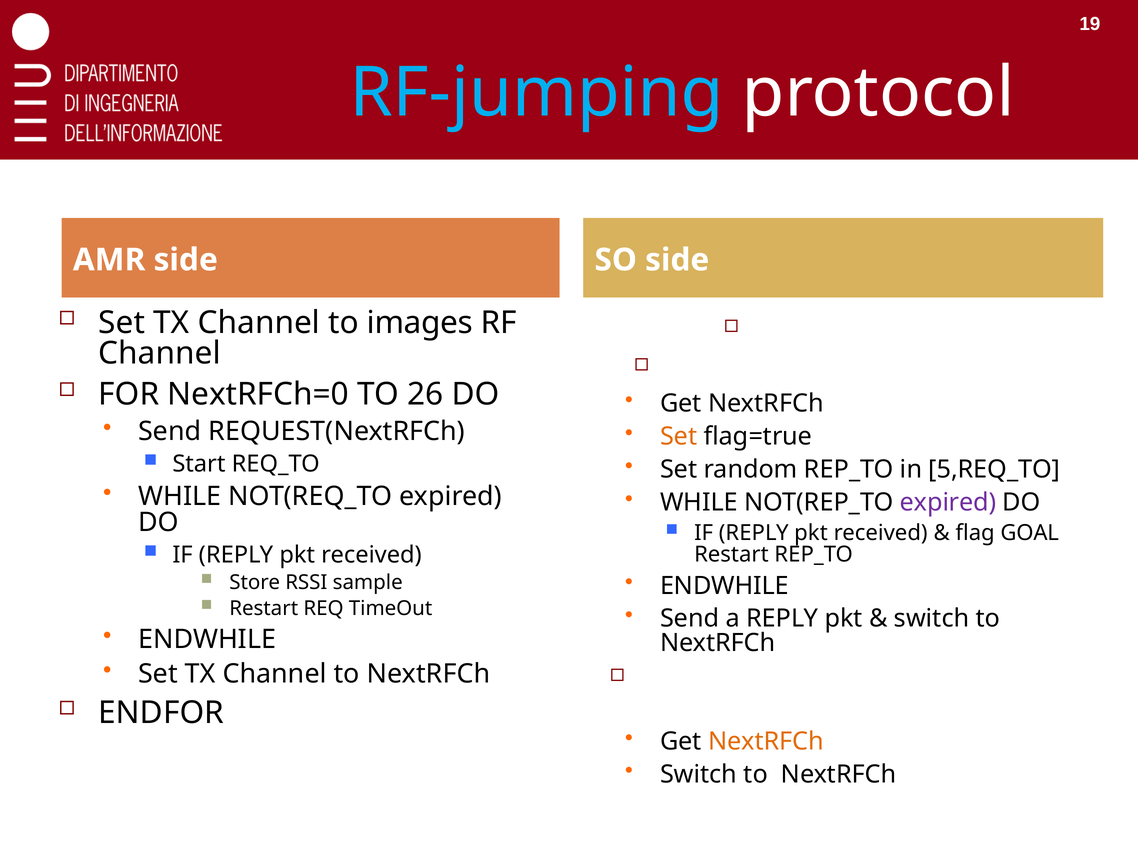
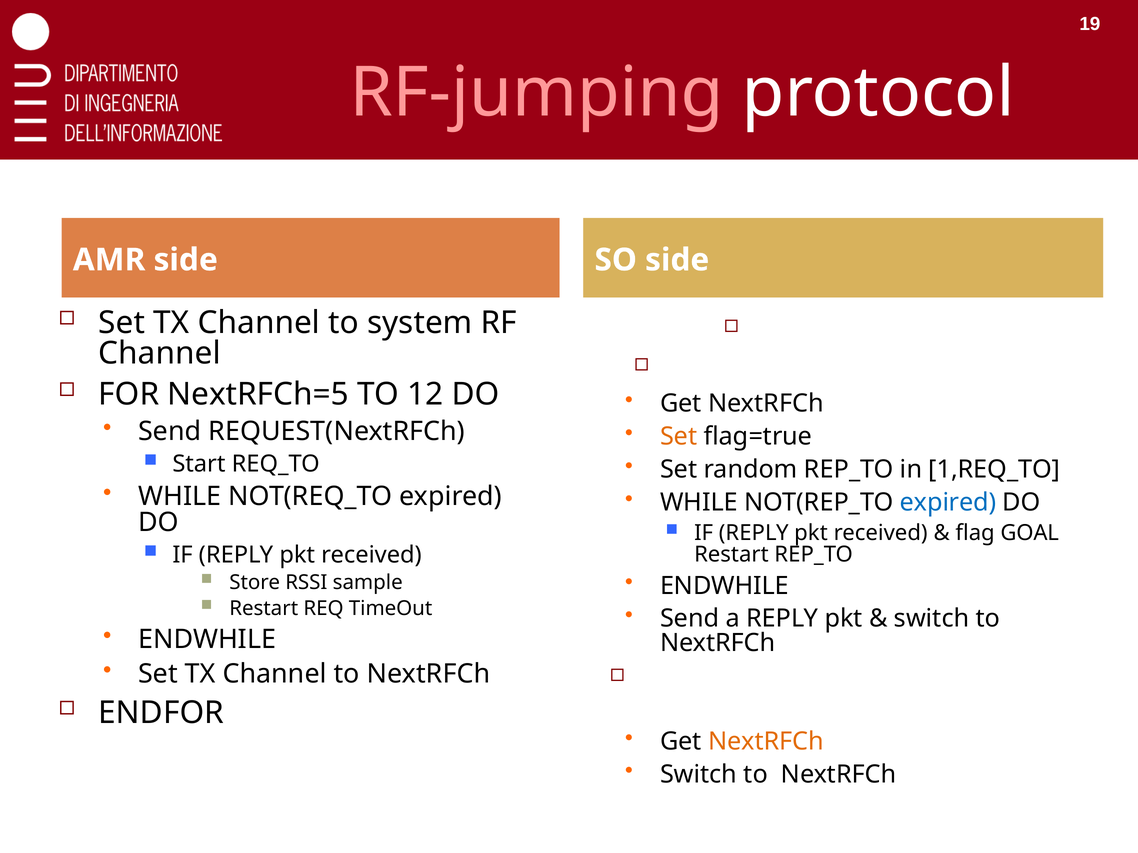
RF-jumping colour: light blue -> pink (537, 93)
images: images -> system (420, 323)
NextRFCh=0: NextRFCh=0 -> NextRFCh=5 (258, 395)
26: 26 -> 12 (425, 395)
5,REQ_TO: 5,REQ_TO -> 1,REQ_TO (994, 470)
expired colour: purple -> blue (948, 503)
